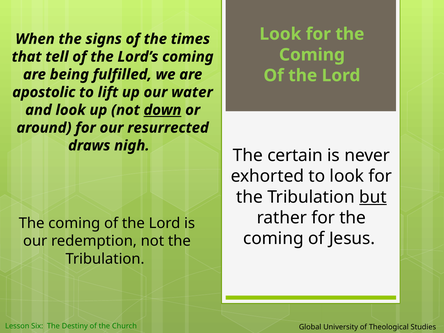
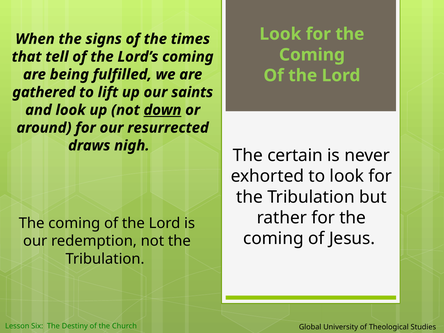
apostolic: apostolic -> gathered (44, 92)
water: water -> saints (192, 92)
but underline: present -> none (373, 197)
